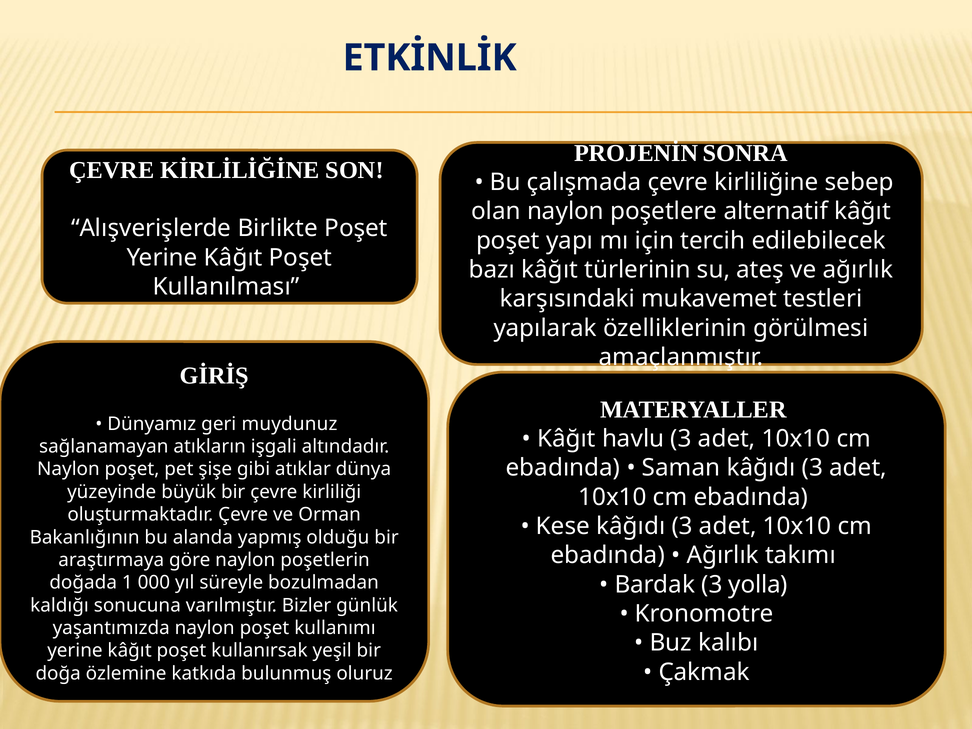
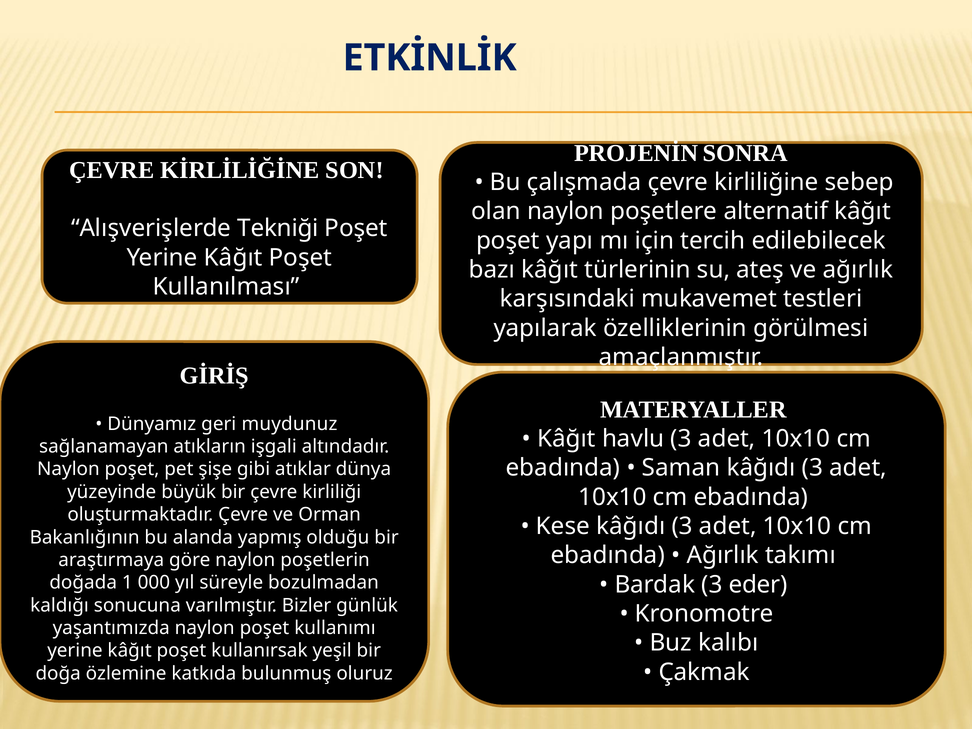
Birlikte: Birlikte -> Tekniği (278, 228)
yolla: yolla -> eder (758, 585)
